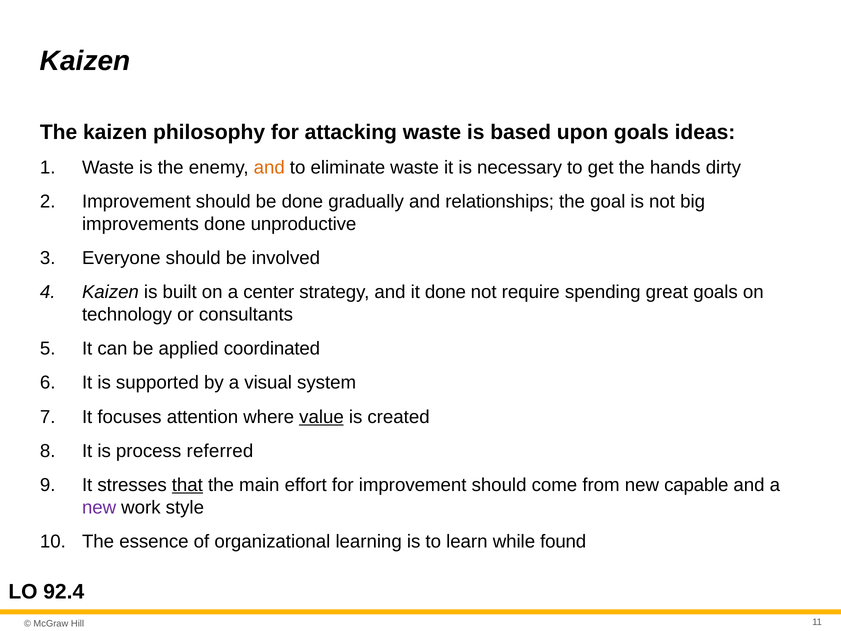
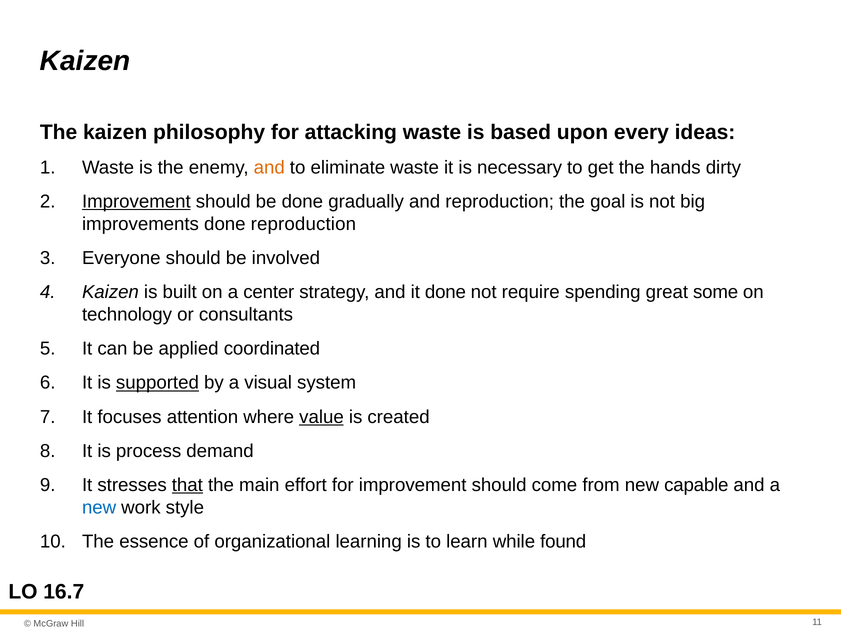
upon goals: goals -> every (641, 132)
Improvement underline: none -> present (136, 202)
and relationships: relationships -> reproduction (500, 202)
done unproductive: unproductive -> reproduction (303, 224)
great goals: goals -> some (716, 292)
supported underline: none -> present (157, 383)
referred: referred -> demand (220, 451)
new colour: purple -> blue (99, 507)
92.4: 92.4 -> 16.7 (64, 591)
